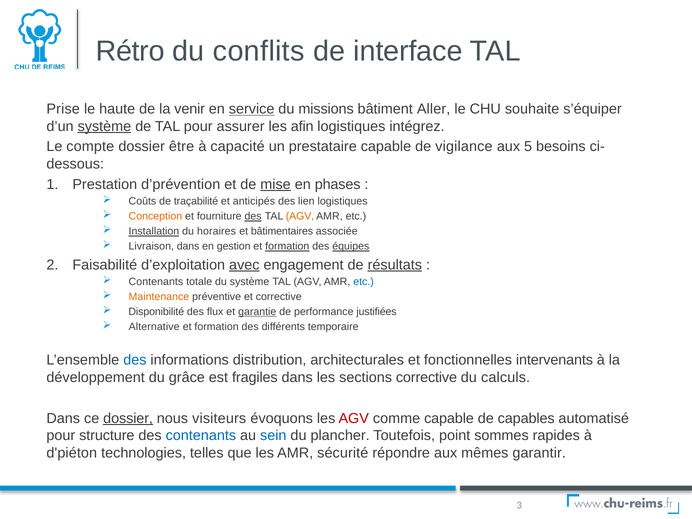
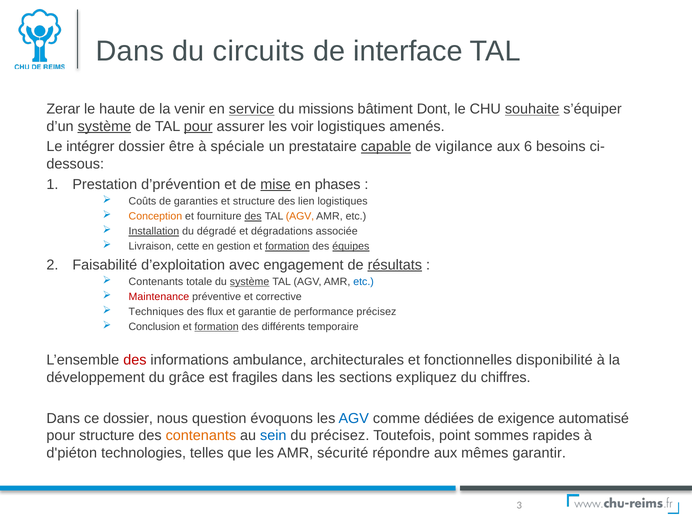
Rétro: Rétro -> Dans (130, 51)
conflits: conflits -> circuits (259, 51)
Prise: Prise -> Zerar (63, 109)
Aller: Aller -> Dont (434, 109)
souhaite underline: none -> present (532, 109)
pour underline: none -> present (198, 126)
afin: afin -> voir (302, 126)
intégrez: intégrez -> amenés (417, 126)
compte: compte -> intégrer (90, 147)
capacité: capacité -> spéciale (238, 147)
capable underline: none -> present (386, 147)
5: 5 -> 6 (528, 147)
traçabilité: traçabilité -> garanties (196, 201)
et anticipés: anticipés -> structure (254, 201)
horaires: horaires -> dégradé (217, 231)
bâtimentaires: bâtimentaires -> dégradations (282, 231)
Livraison dans: dans -> cette (188, 246)
avec underline: present -> none (244, 265)
système underline: none -> present (250, 282)
Maintenance colour: orange -> red (159, 297)
Disponibilité: Disponibilité -> Techniques (156, 312)
garantie underline: present -> none (257, 312)
performance justifiées: justifiées -> précisez (376, 312)
Alternative: Alternative -> Conclusion (154, 327)
formation underline: none -> present (217, 327)
des colour: blue -> red (135, 360)
distribution: distribution -> ambulance (270, 360)
intervenants: intervenants -> disponibilité (554, 360)
sections corrective: corrective -> expliquez (426, 378)
calculs: calculs -> chiffres (506, 378)
dossier underline: present -> none (128, 418)
visiteurs: visiteurs -> question (219, 418)
AGV colour: red -> blue (354, 418)
comme capable: capable -> dédiées (449, 418)
capables: capables -> exigence (526, 418)
contenants colour: blue -> orange (201, 436)
du plancher: plancher -> précisez (340, 436)
